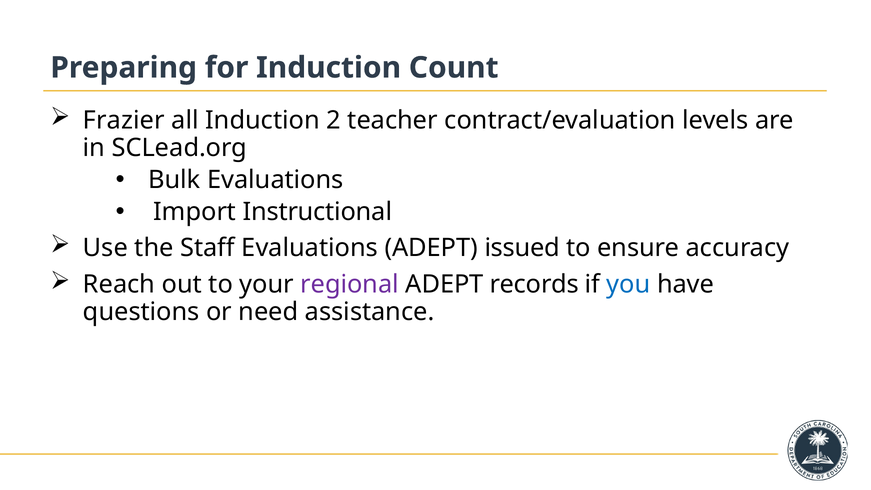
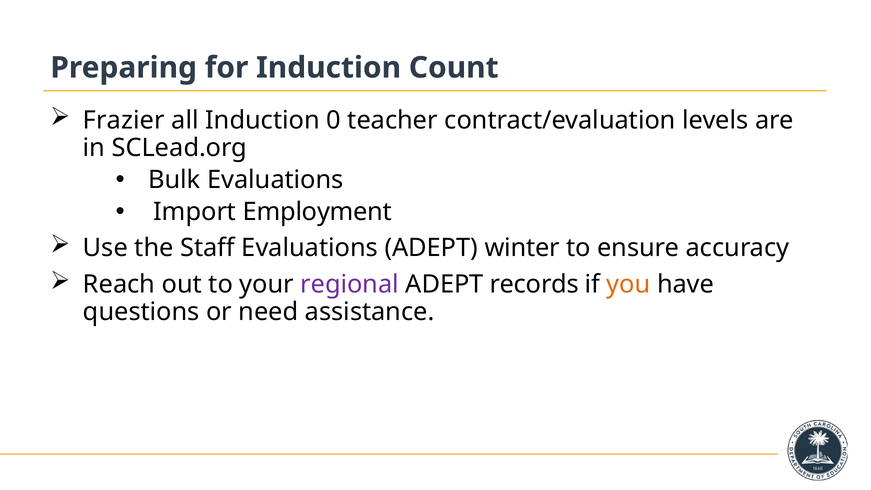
2: 2 -> 0 (334, 120)
Instructional: Instructional -> Employment (317, 212)
issued: issued -> winter (522, 248)
you colour: blue -> orange (628, 285)
